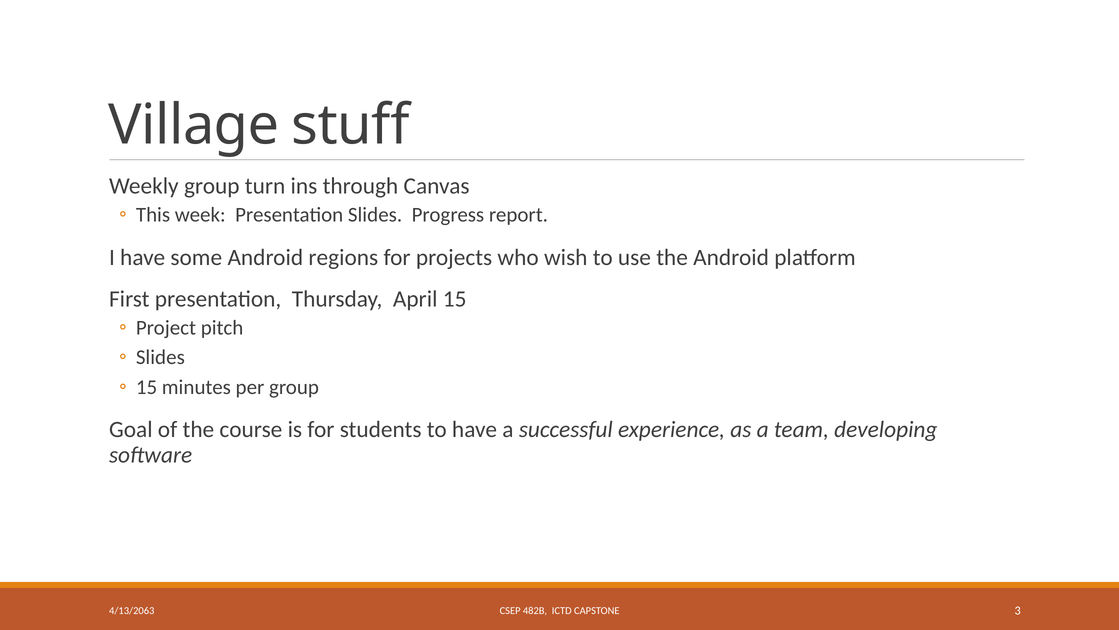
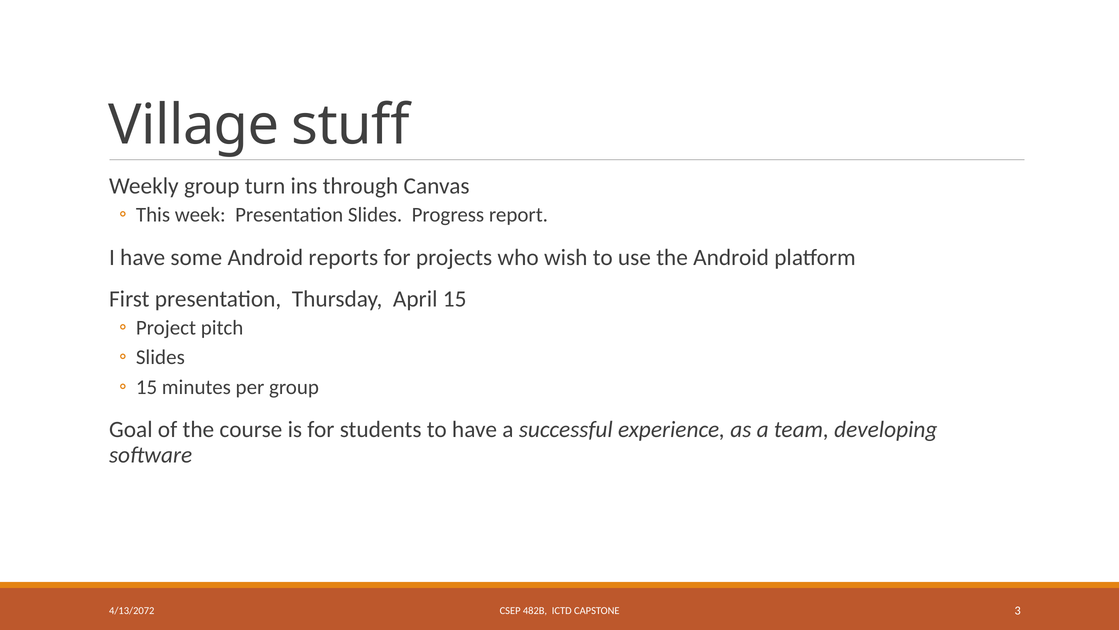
regions: regions -> reports (343, 257)
4/13/2063: 4/13/2063 -> 4/13/2072 (132, 610)
